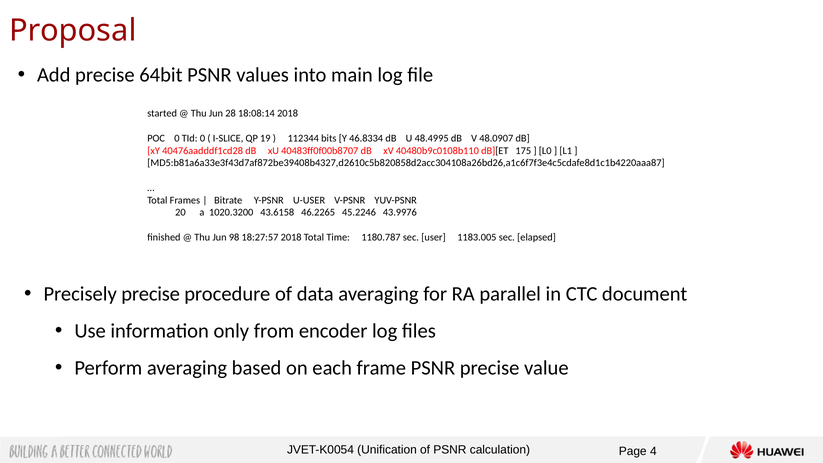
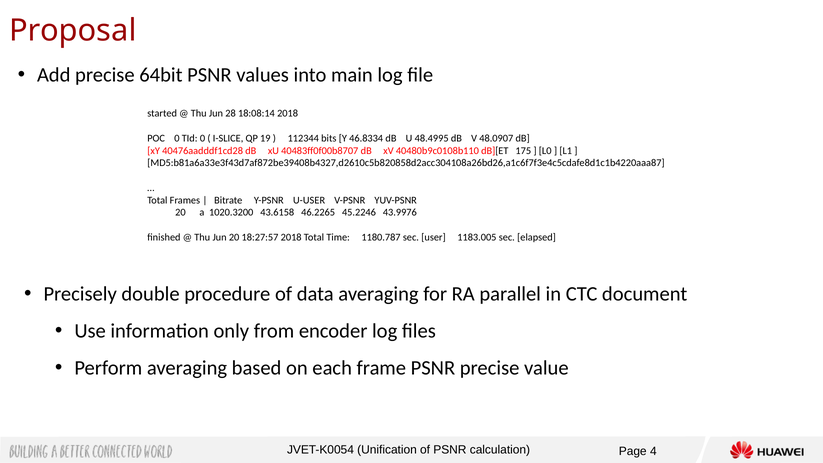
Jun 98: 98 -> 20 (234, 237)
Precisely precise: precise -> double (151, 294)
